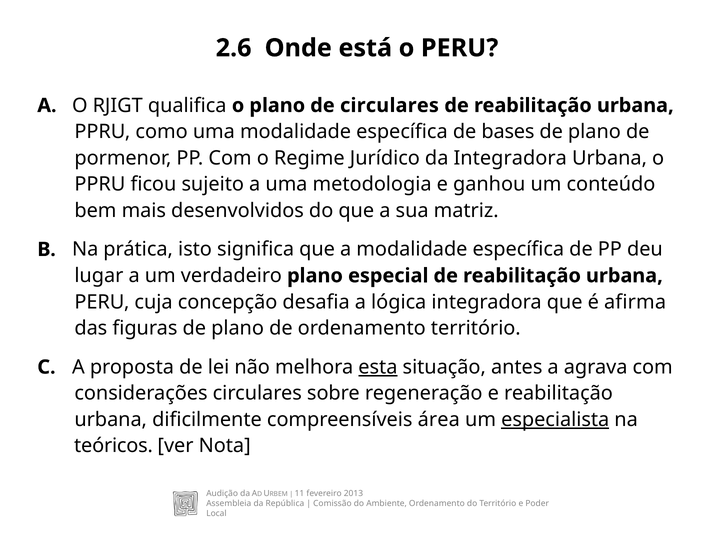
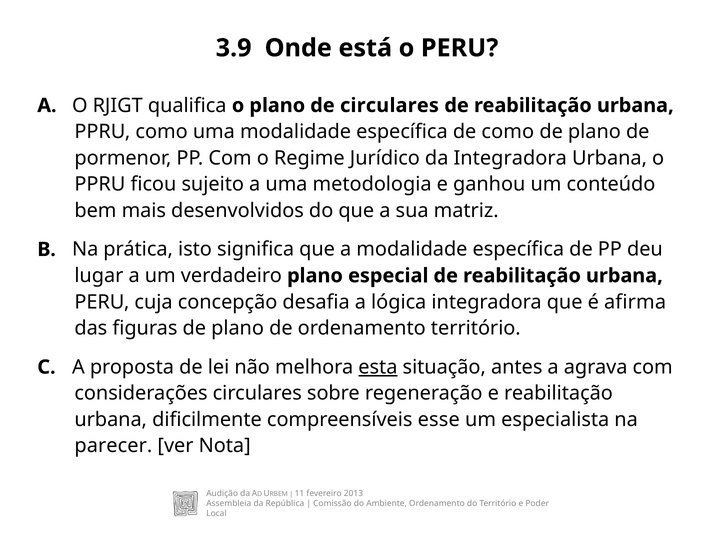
2.6: 2.6 -> 3.9 (234, 48)
de bases: bases -> como (508, 132)
área: área -> esse (439, 420)
especialista underline: present -> none (555, 420)
teóricos: teóricos -> parecer (113, 446)
